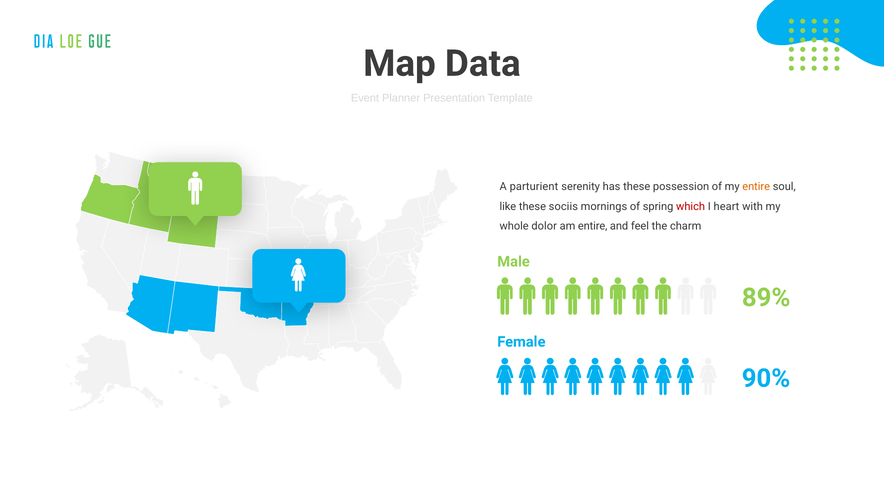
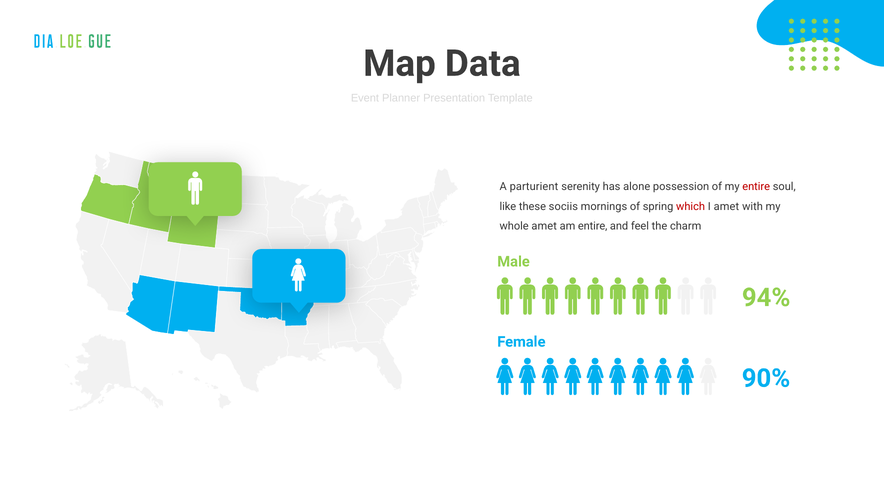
has these: these -> alone (637, 187)
entire colour: orange -> red (756, 187)
I heart: heart -> amet (726, 206)
whole dolor: dolor -> amet (544, 226)
89%: 89% -> 94% (766, 298)
